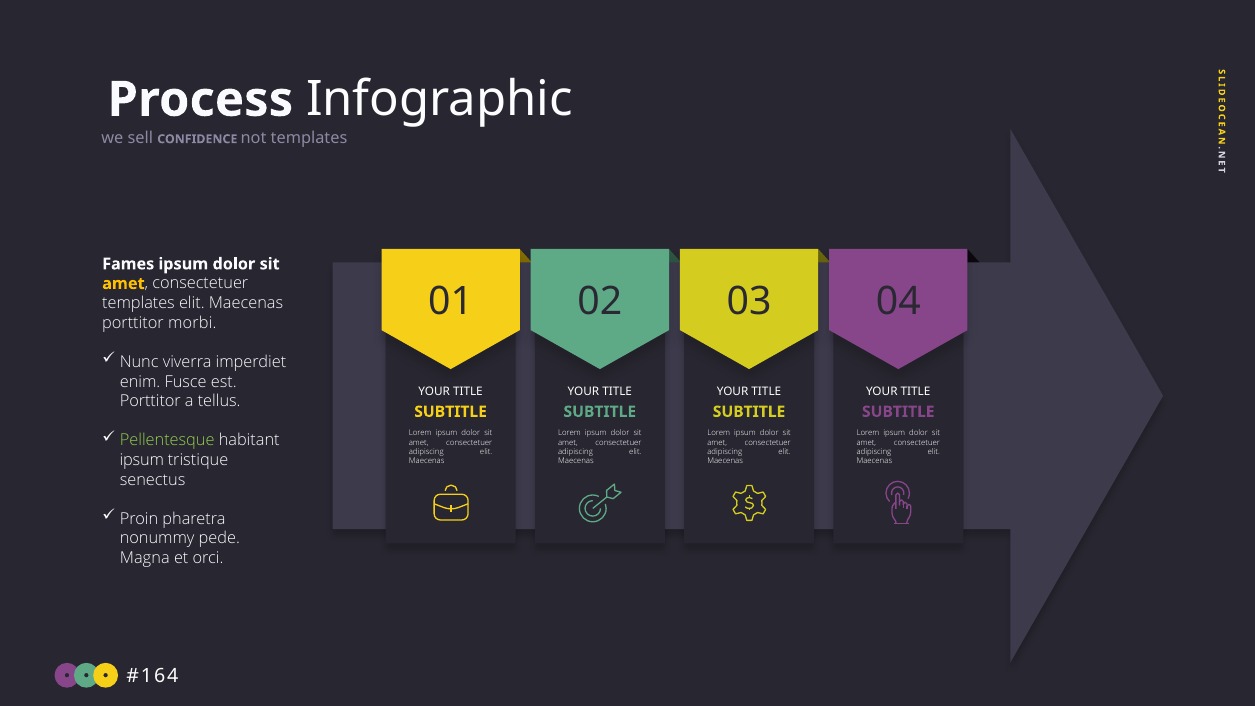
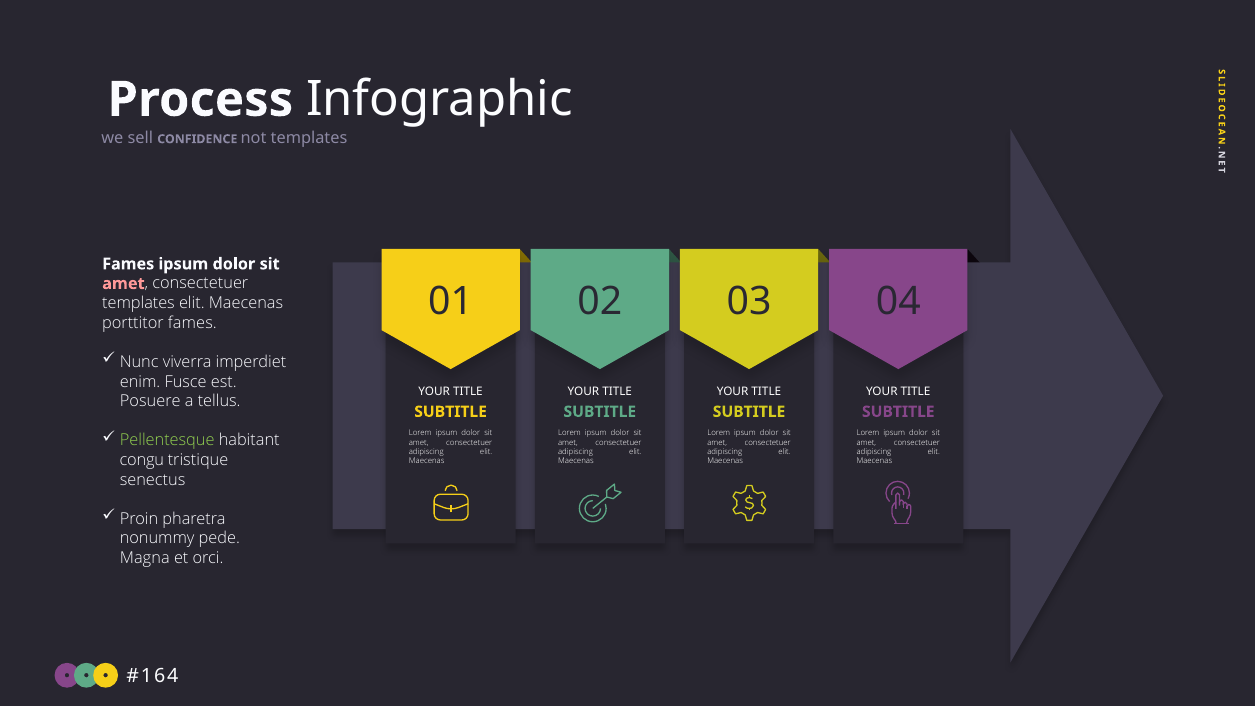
amet colour: yellow -> pink (123, 284)
porttitor morbi: morbi -> fames (192, 323)
Porttitor: Porttitor -> Posuere (150, 401)
ipsum: ipsum -> congu (142, 460)
